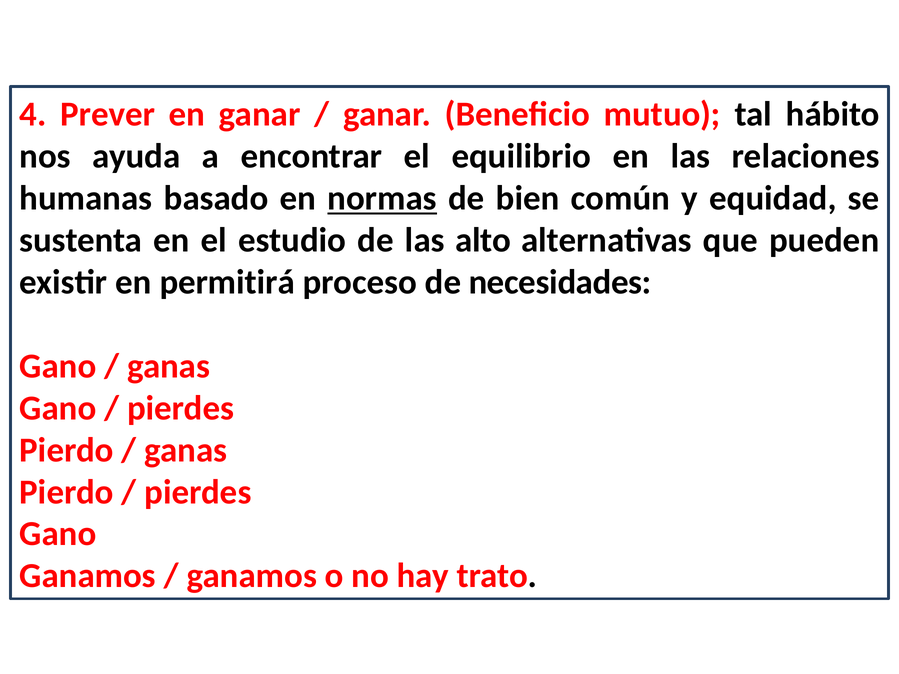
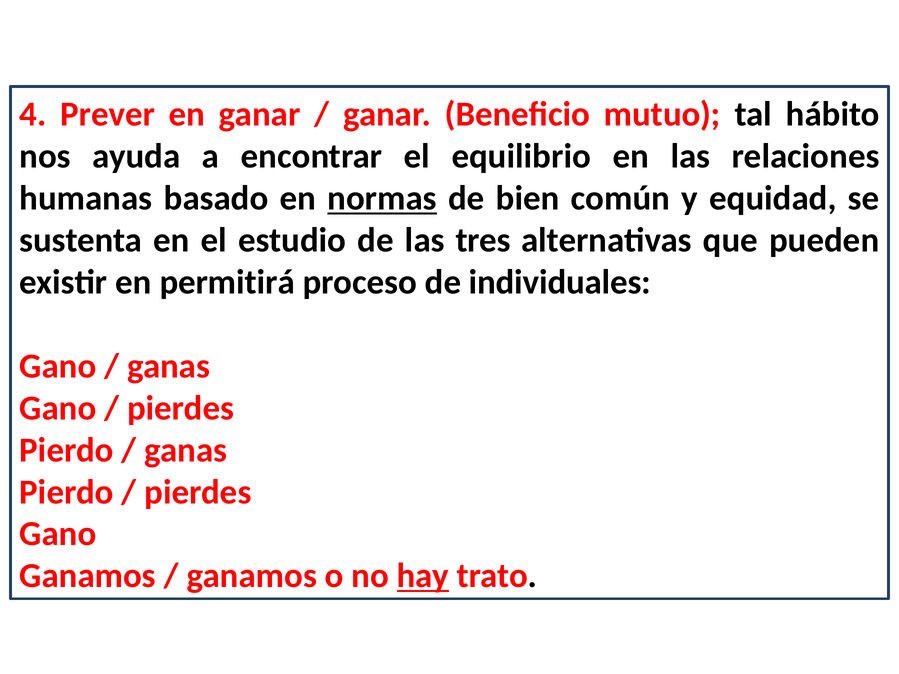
alto: alto -> tres (483, 240)
necesidades: necesidades -> individuales (560, 282)
hay underline: none -> present (423, 576)
